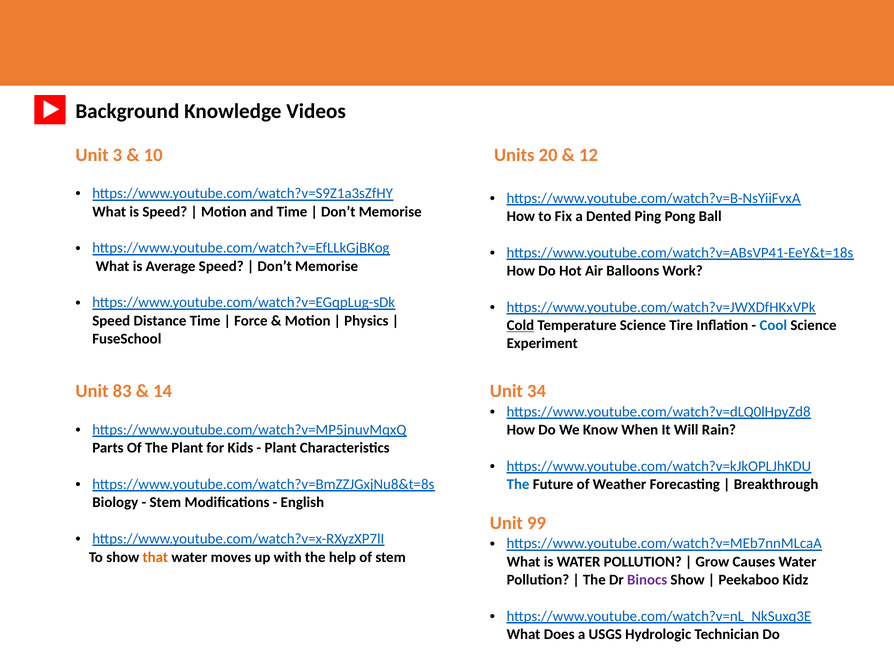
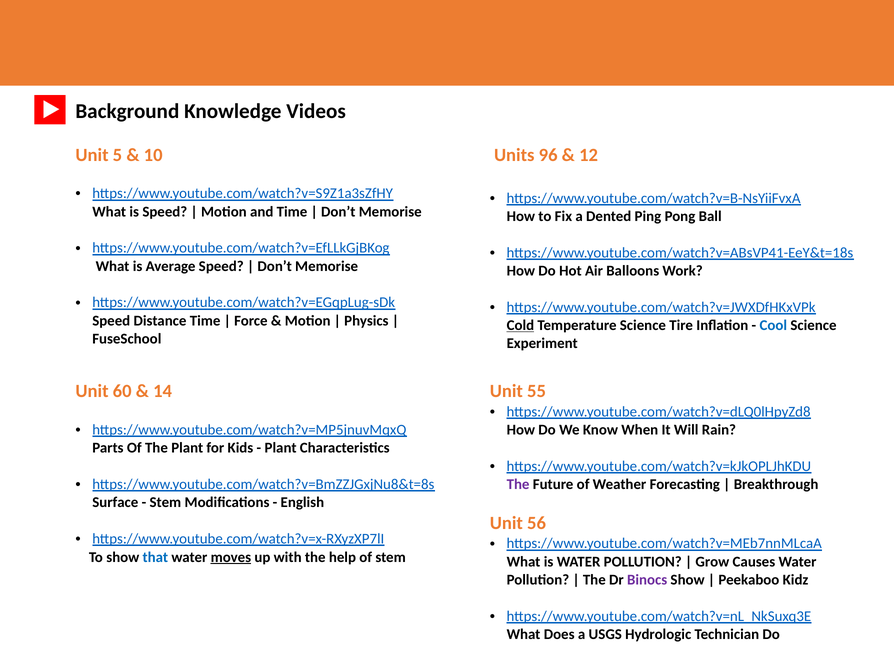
3: 3 -> 5 (117, 155)
20: 20 -> 96 (548, 155)
83: 83 -> 60 (122, 391)
34: 34 -> 55 (536, 391)
The colour: blue -> purple (518, 484)
Biology: Biology -> Surface (115, 502)
99: 99 -> 56 (536, 523)
that colour: orange -> blue (155, 557)
moves underline: none -> present (231, 557)
